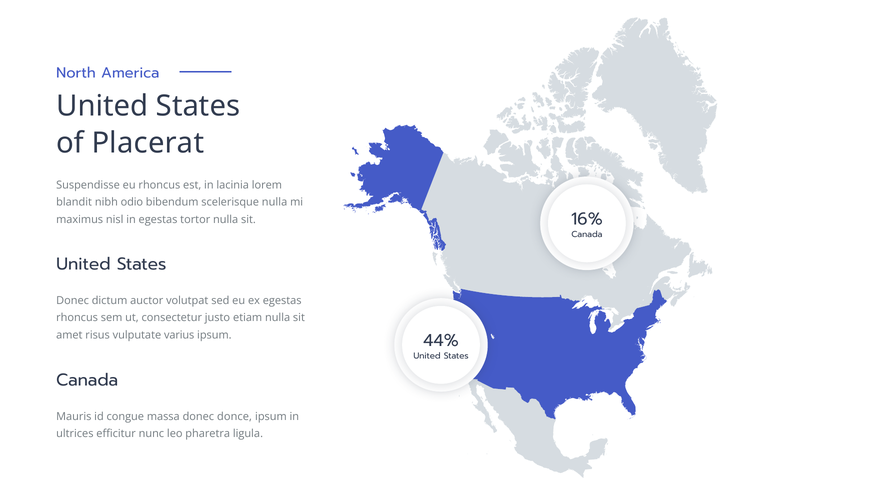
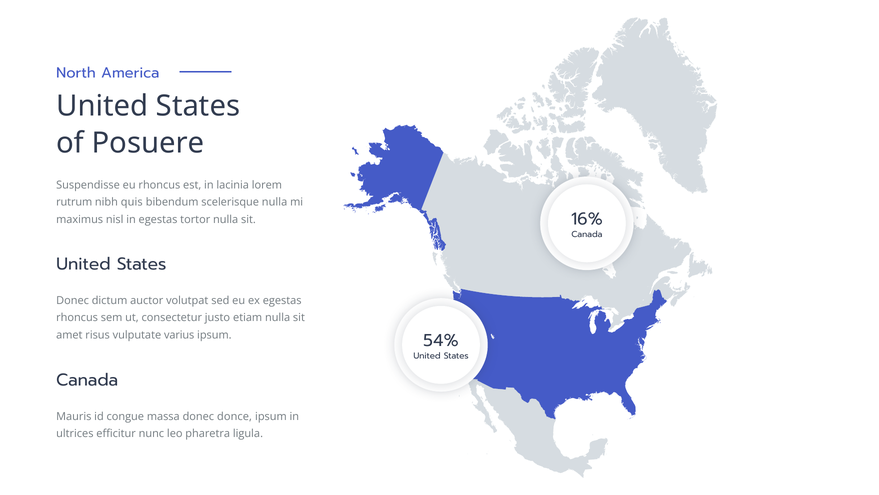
Placerat: Placerat -> Posuere (148, 143)
blandit: blandit -> rutrum (74, 202)
odio: odio -> quis (132, 202)
44%: 44% -> 54% (441, 340)
